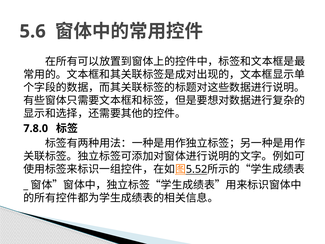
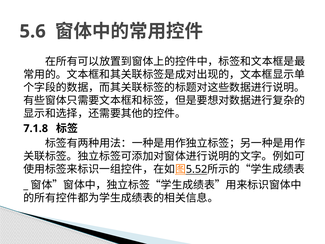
7.8.0: 7.8.0 -> 7.1.8 (36, 128)
